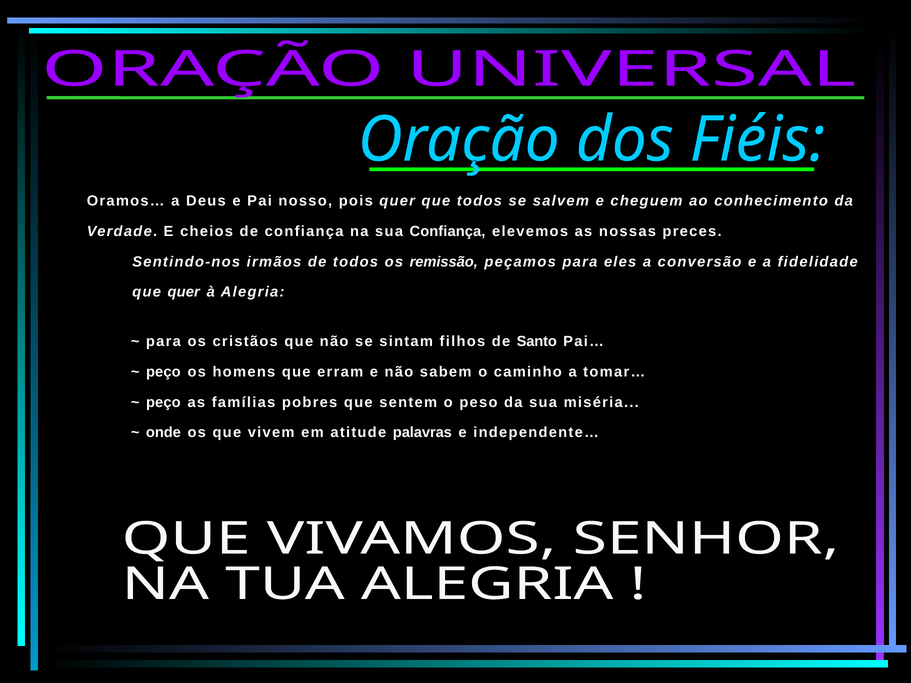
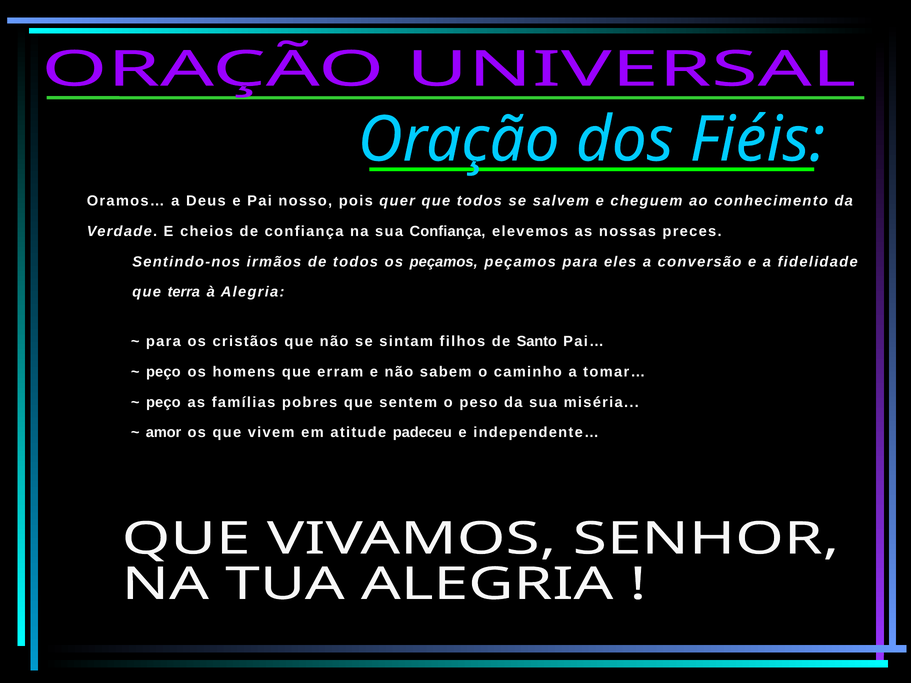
os remissão: remissão -> peçamos (444, 262)
que quer: quer -> terra (184, 292)
onde: onde -> amor (164, 433)
palavras: palavras -> padeceu (422, 433)
